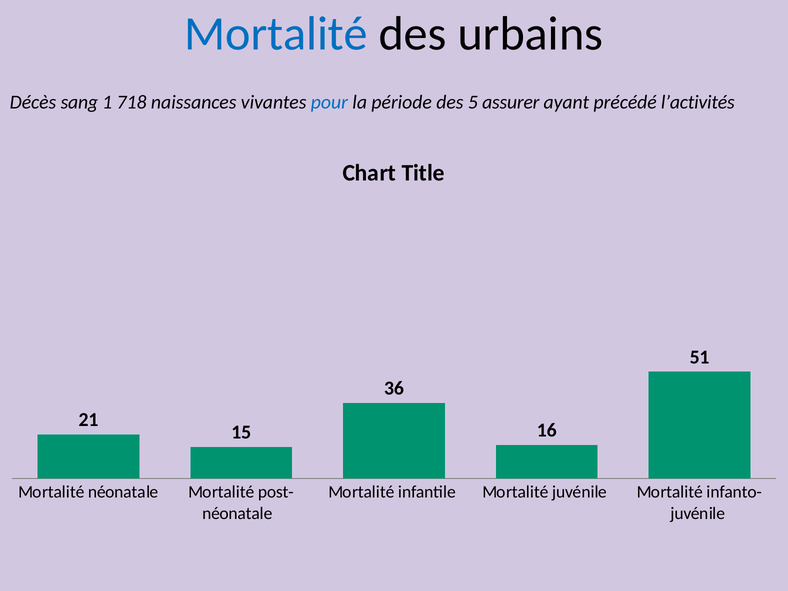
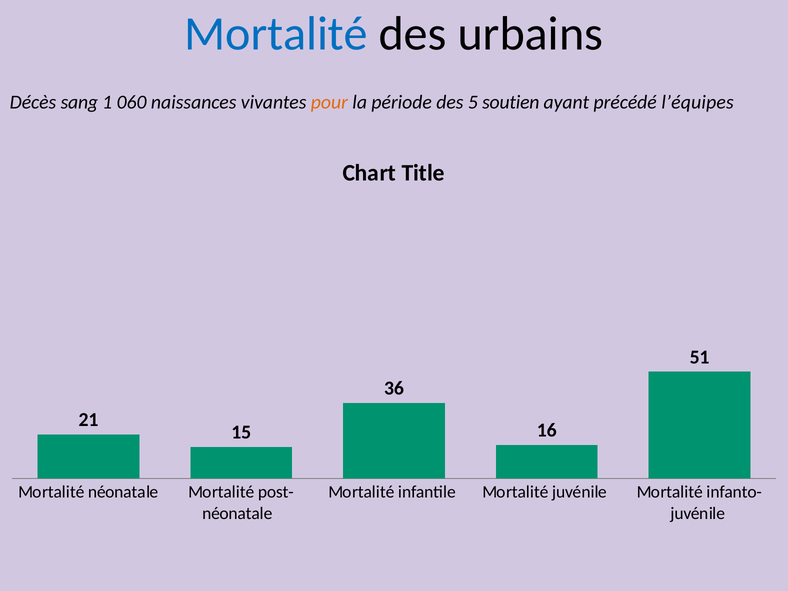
718: 718 -> 060 (132, 102)
pour colour: blue -> orange (329, 102)
assurer: assurer -> soutien (511, 102)
l’activités: l’activités -> l’équipes (698, 102)
